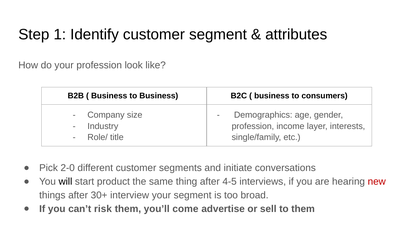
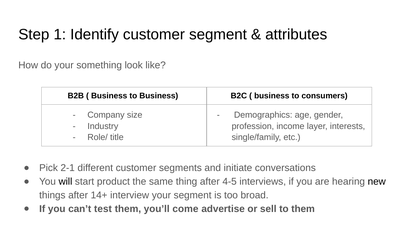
your profession: profession -> something (99, 65)
2-0: 2-0 -> 2-1 (68, 168)
new colour: red -> black (377, 181)
30+: 30+ -> 14+ (99, 195)
risk: risk -> test (103, 208)
